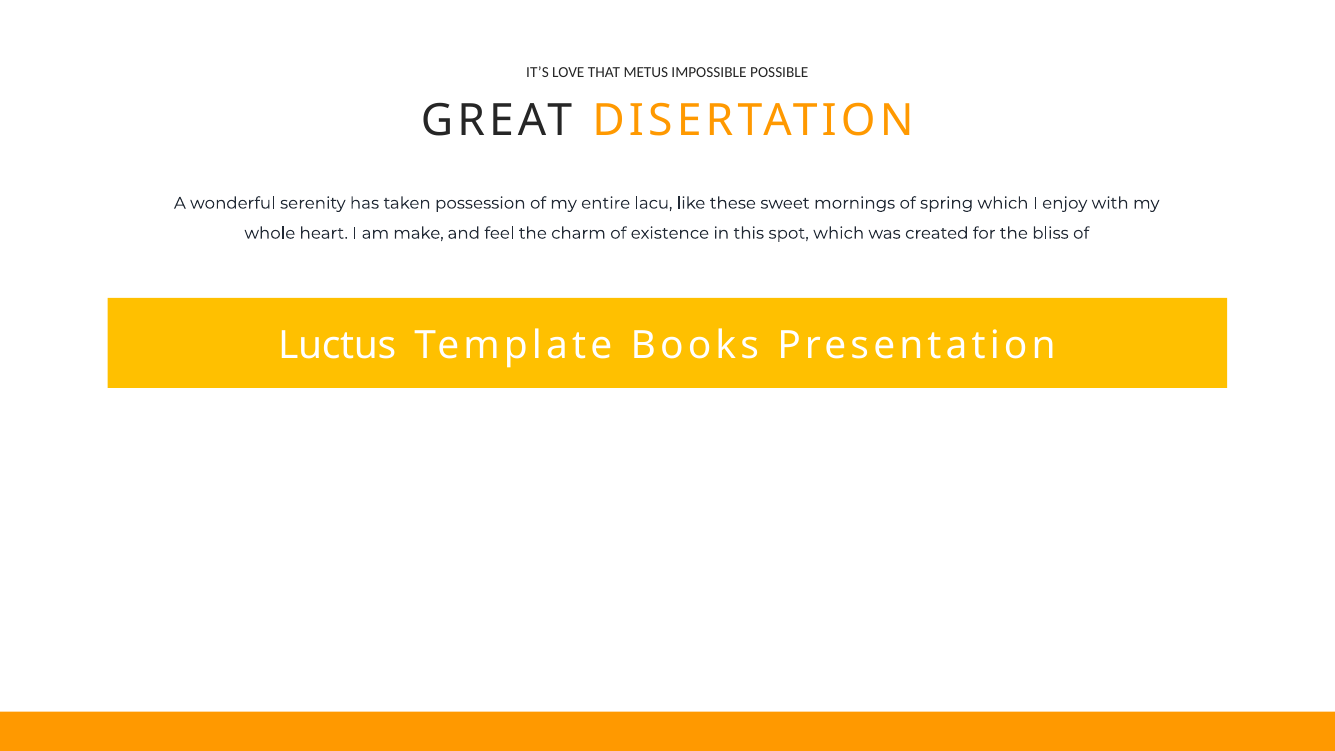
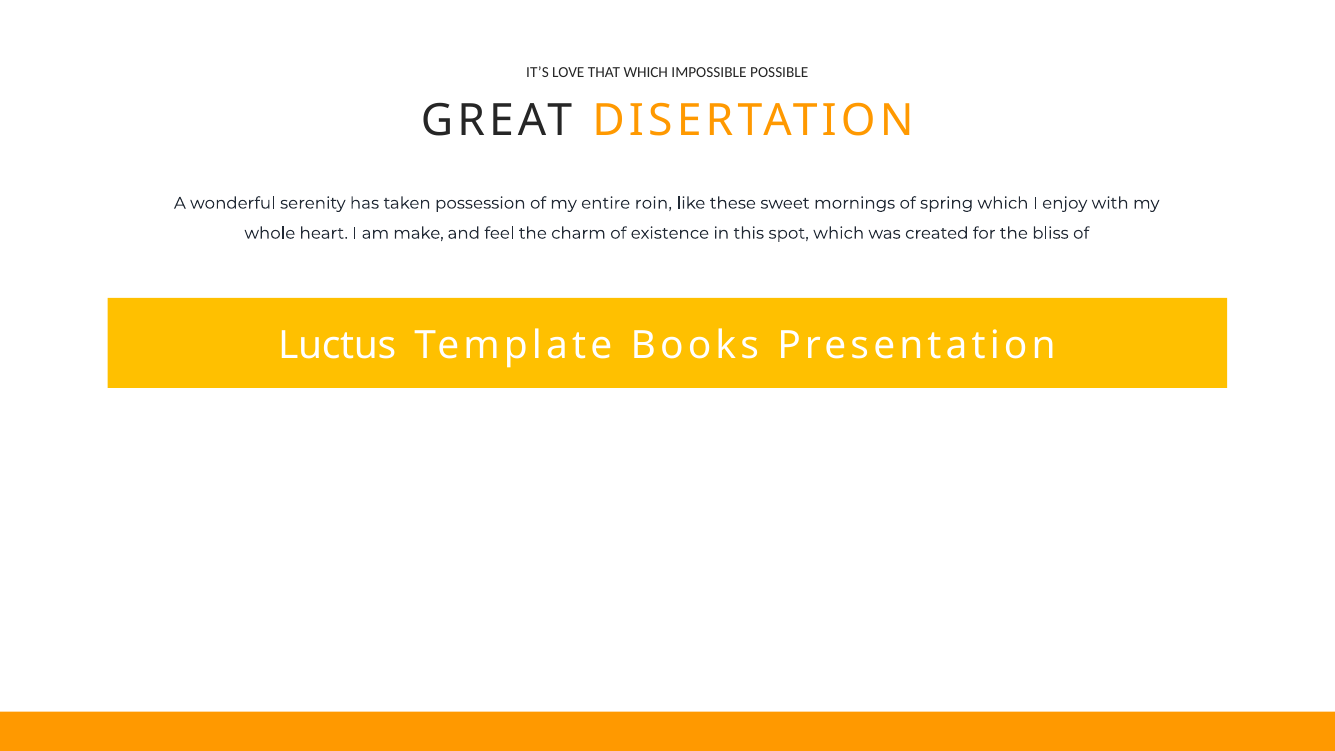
THAT METUS: METUS -> WHICH (646, 72)
lacu: lacu -> roin (653, 203)
